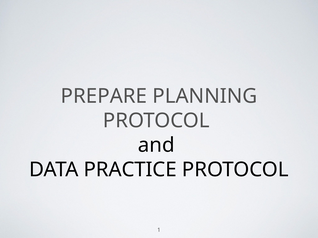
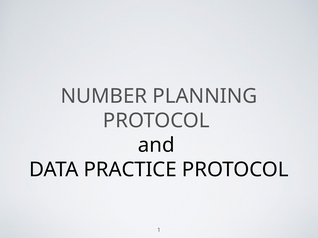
PREPARE: PREPARE -> NUMBER (104, 96)
